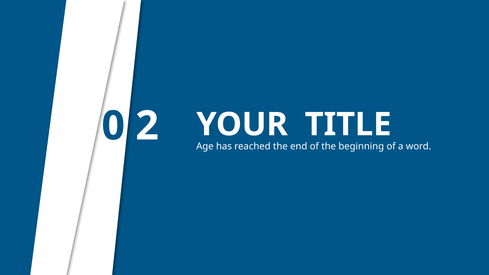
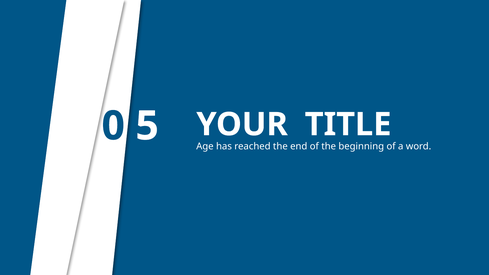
2: 2 -> 5 (147, 126)
